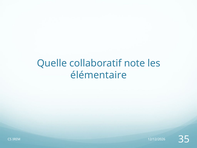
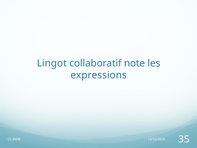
Quelle: Quelle -> Lingot (52, 63)
élémentaire: élémentaire -> expressions (99, 75)
